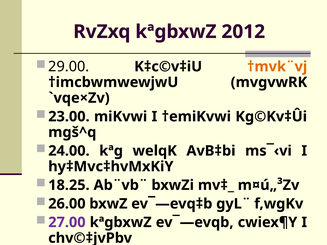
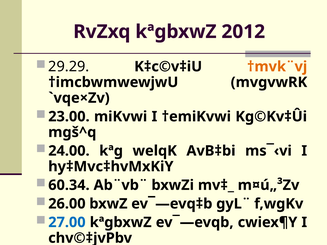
29.00: 29.00 -> 29.29 (69, 67)
18.25: 18.25 -> 60.34 (69, 185)
27.00 colour: purple -> blue (67, 223)
